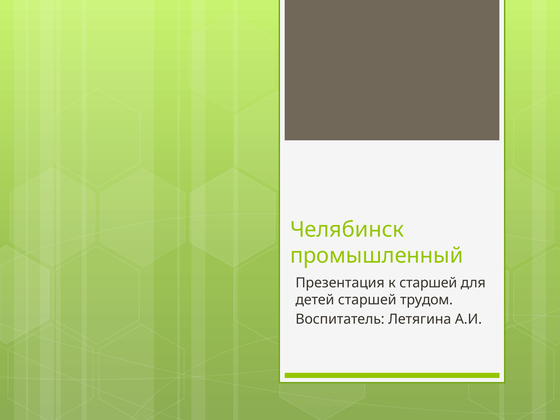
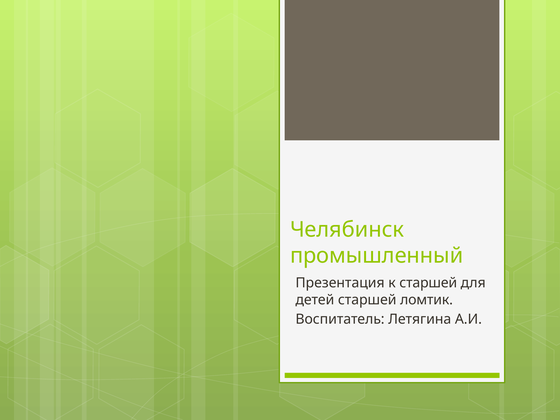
трудом: трудом -> ломтик (427, 300)
